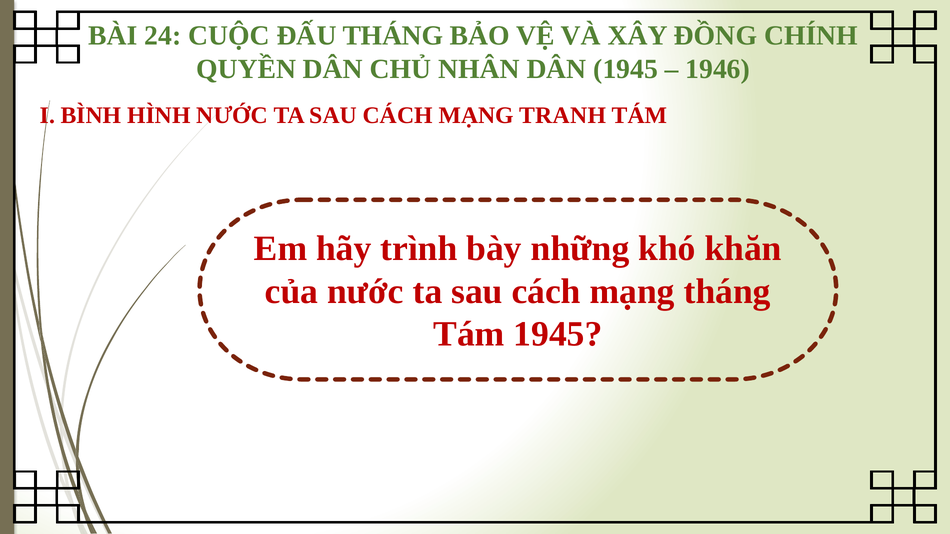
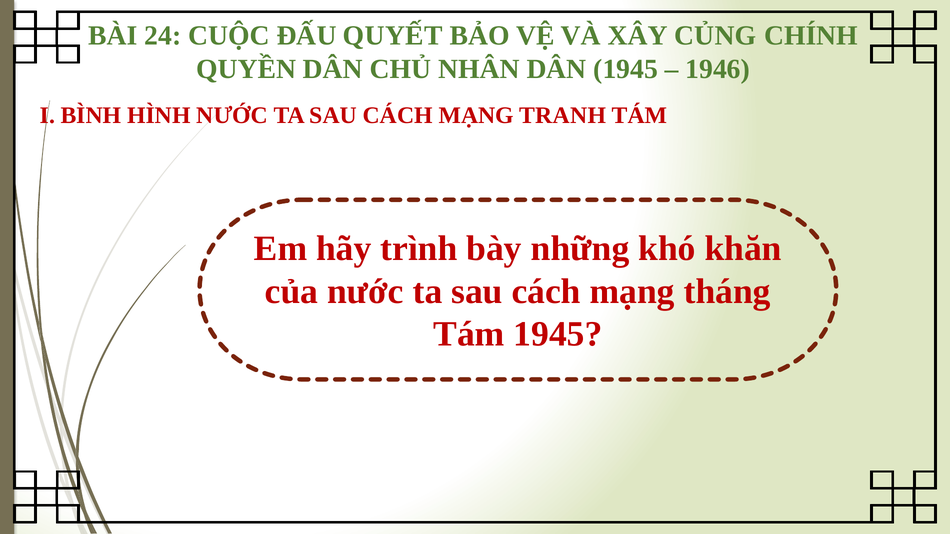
ĐẤU THÁNG: THÁNG -> QUYẾT (393, 36)
ĐỒNG: ĐỒNG -> CỦNG (715, 36)
